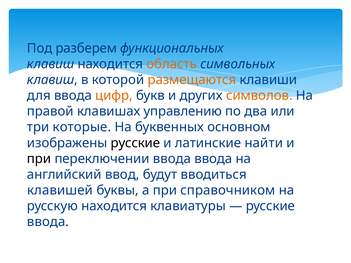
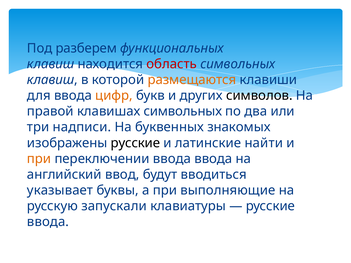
область colour: orange -> red (172, 64)
символов colour: orange -> black (259, 96)
клавишах управлению: управлению -> символьных (183, 111)
которые: которые -> надписи (82, 127)
основном: основном -> знакомых (239, 127)
при colour: black -> orange (39, 159)
клавишей: клавишей -> указывает (60, 191)
справочником: справочником -> выполняющие (228, 191)
русскую находится: находится -> запускали (114, 206)
